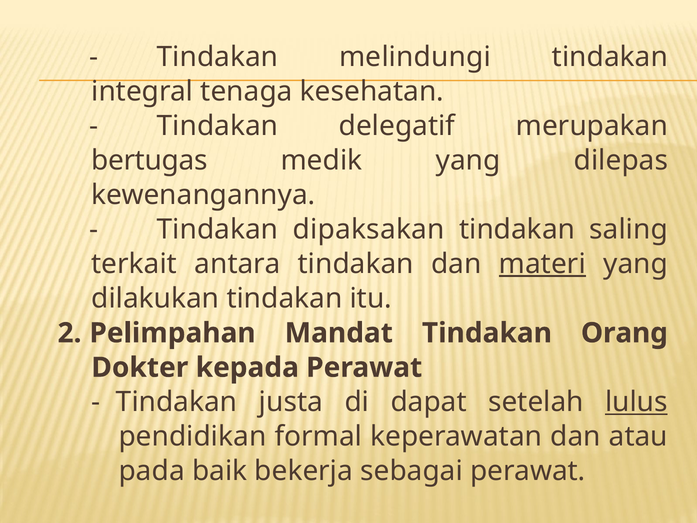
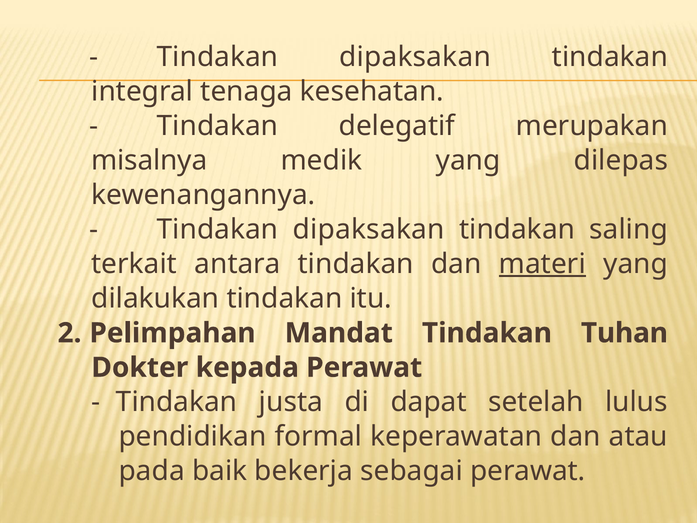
melindungi: melindungi -> dipaksakan (415, 57)
bertugas: bertugas -> misalnya (149, 160)
Orang: Orang -> Tuhan (624, 333)
lulus underline: present -> none (636, 402)
